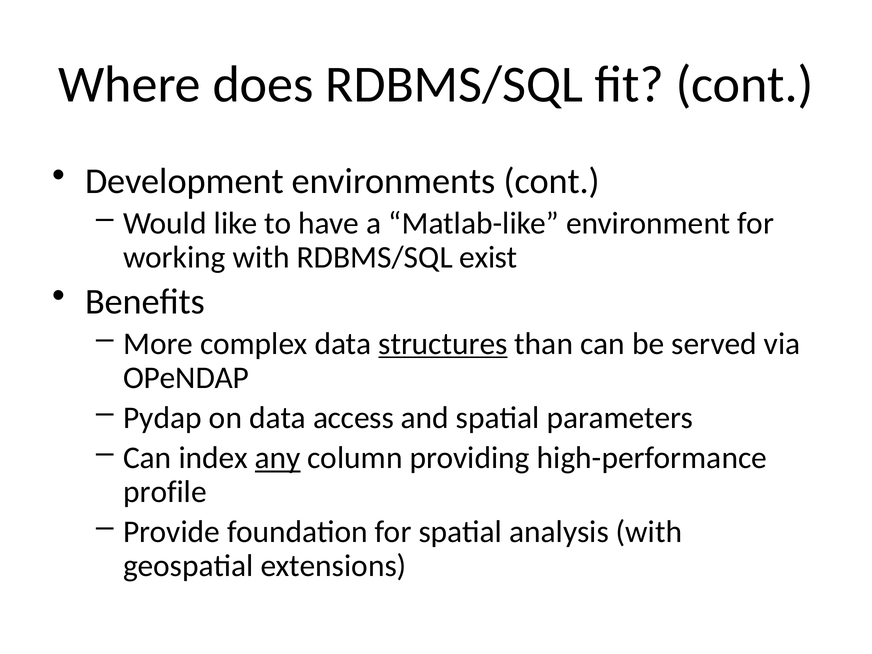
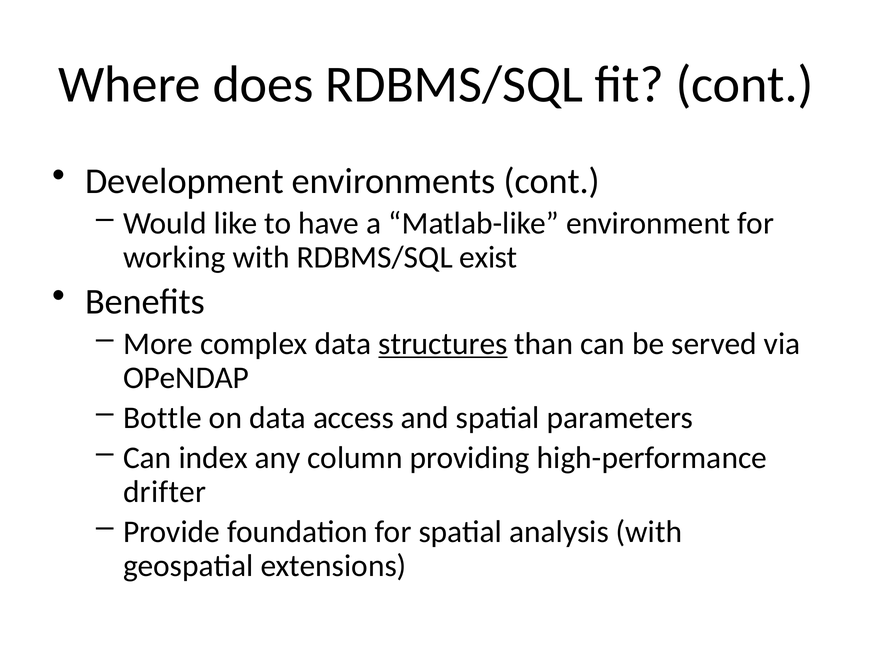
Pydap: Pydap -> Bottle (162, 418)
any underline: present -> none (278, 458)
profile: profile -> drifter (165, 492)
